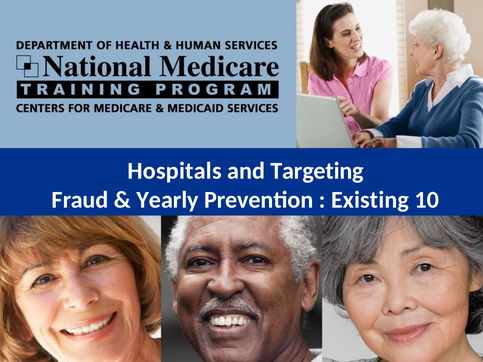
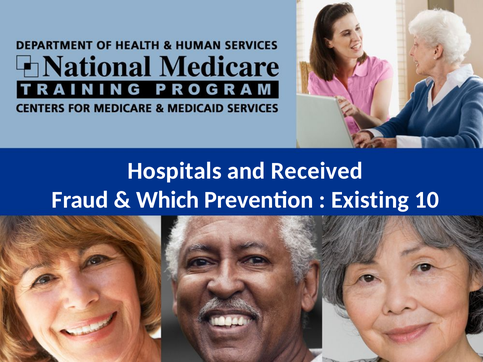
Targeting: Targeting -> Received (317, 171)
Yearly: Yearly -> Which (168, 200)
